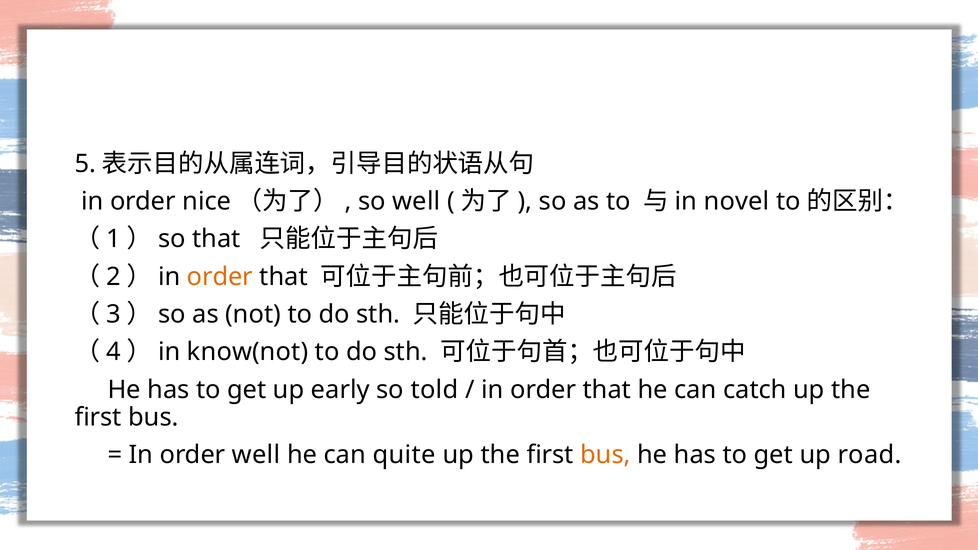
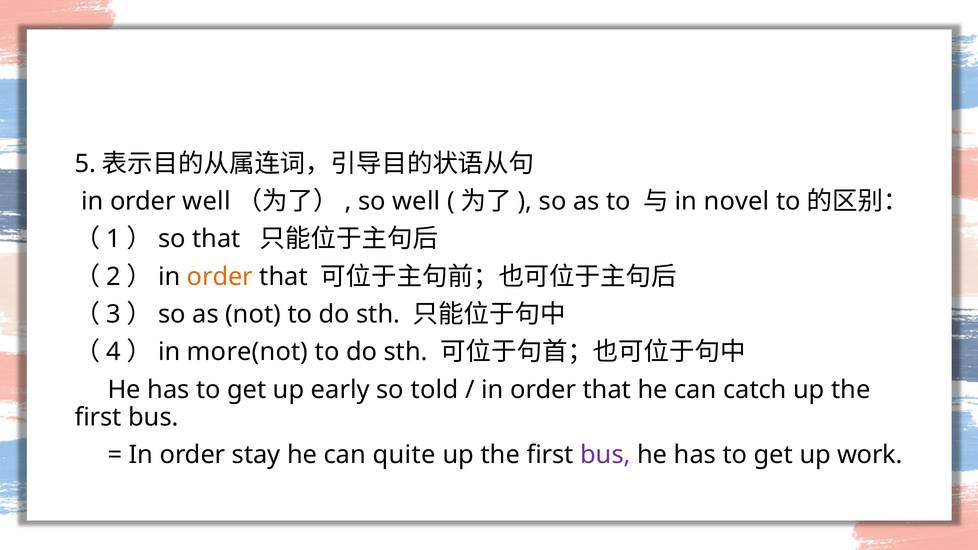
order nice: nice -> well (207, 201)
know(not: know(not -> more(not (248, 352)
order well: well -> stay (256, 455)
bus colour: orange -> purple (605, 455)
road: road -> work (870, 455)
